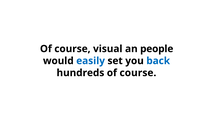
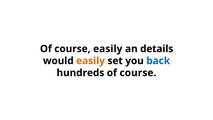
course visual: visual -> easily (108, 49)
people: people -> details (157, 49)
easily colour: blue -> orange (91, 61)
